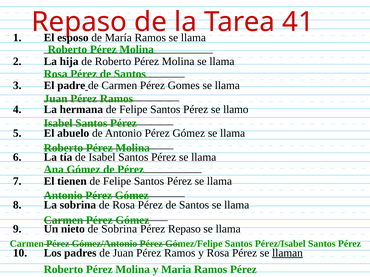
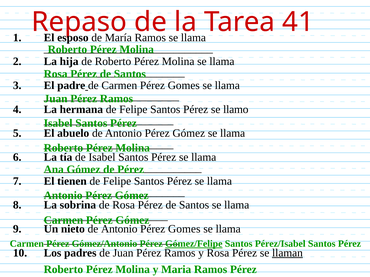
nieto de Sobrina: Sobrina -> Antonio (119, 229)
Repaso: Repaso -> Gomes (184, 229)
Gómez/Felipe underline: none -> present (194, 244)
